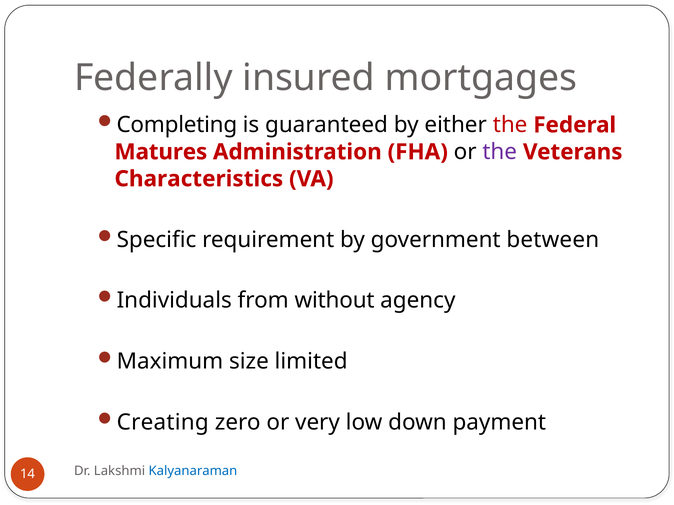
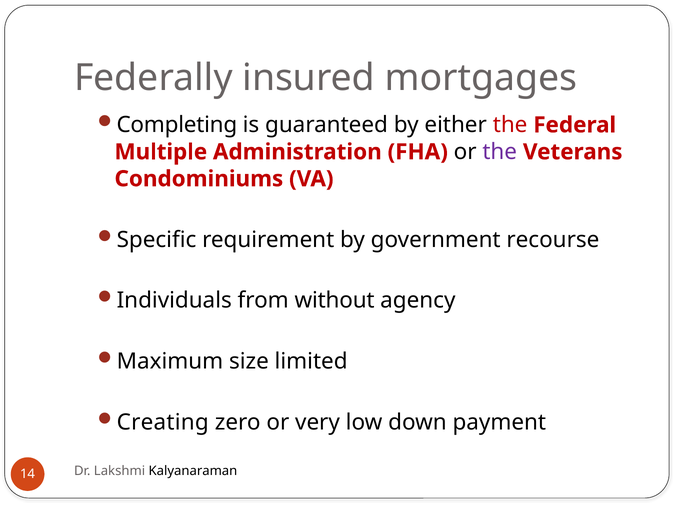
Matures: Matures -> Multiple (161, 152)
Characteristics: Characteristics -> Condominiums (199, 179)
between: between -> recourse (553, 240)
Kalyanaraman colour: blue -> black (193, 472)
